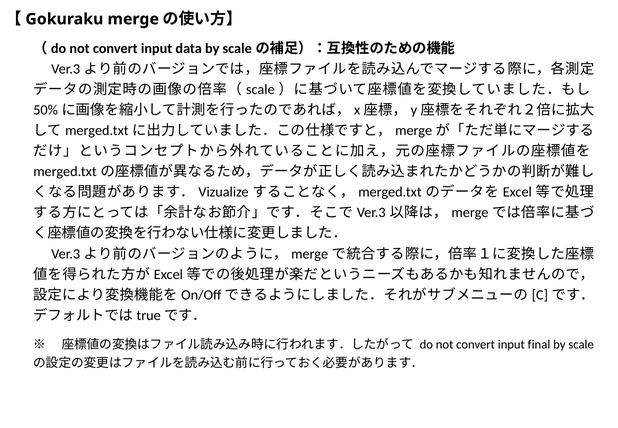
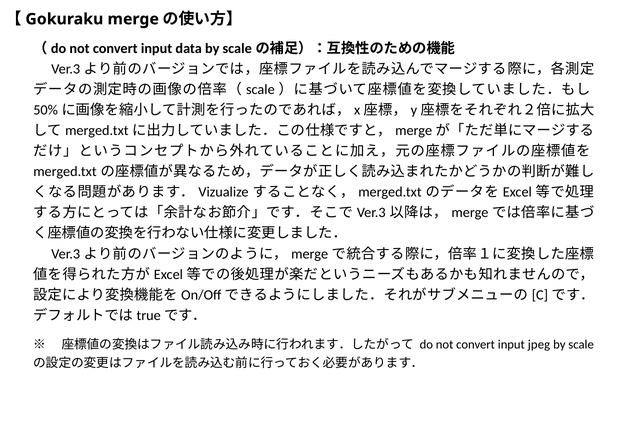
final: final -> jpeg (539, 344)
